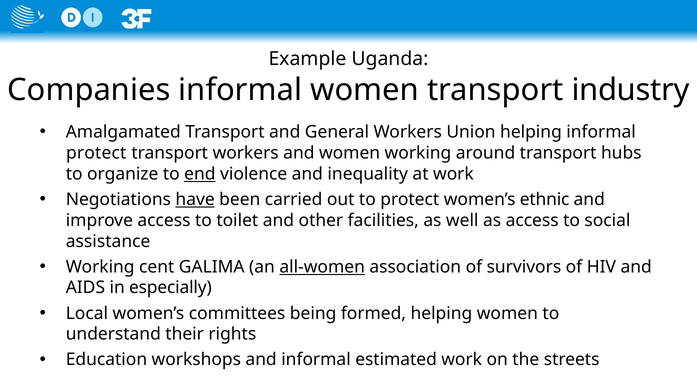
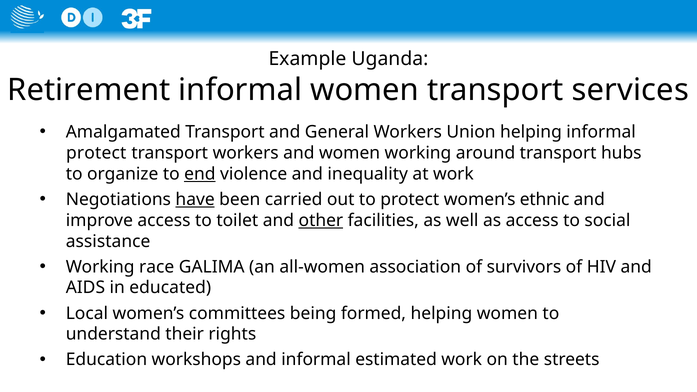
Companies: Companies -> Retirement (89, 90)
industry: industry -> services (630, 90)
other underline: none -> present (321, 220)
cent: cent -> race (157, 267)
all-women underline: present -> none (322, 267)
especially: especially -> educated (170, 288)
